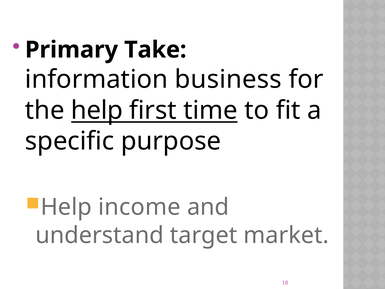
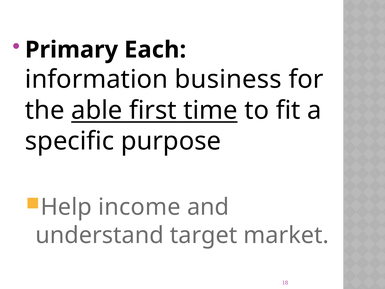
Take: Take -> Each (155, 50)
the help: help -> able (97, 110)
